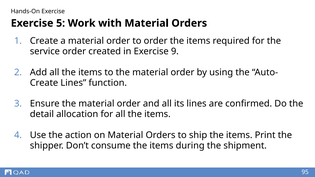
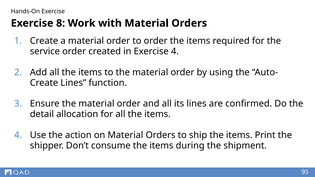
5: 5 -> 8 (61, 23)
Exercise 9: 9 -> 4 (175, 51)
